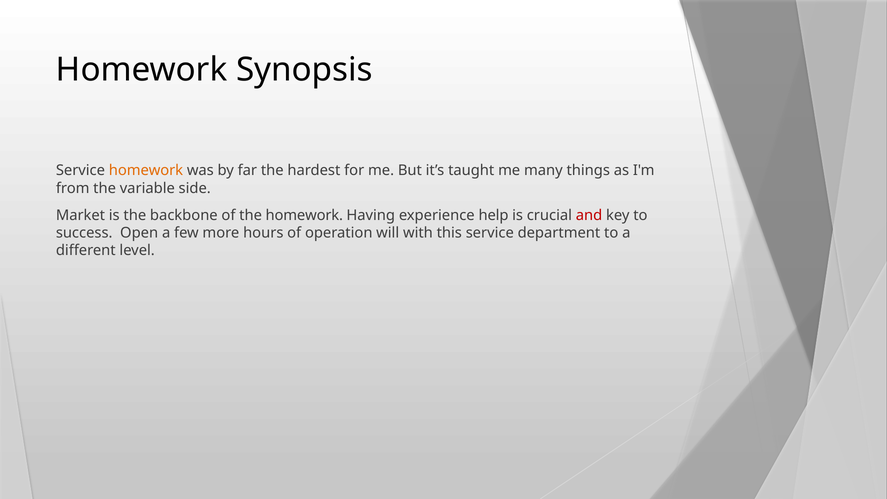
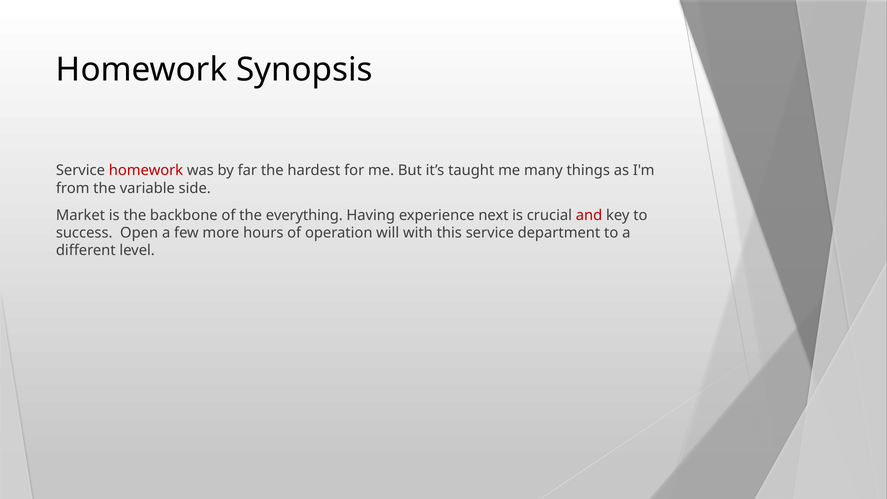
homework colour: orange -> red (146, 170)
the homework: homework -> everything (304, 215)
help: help -> next (493, 215)
